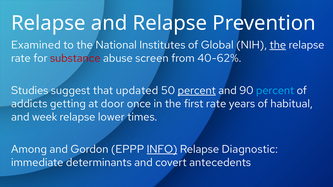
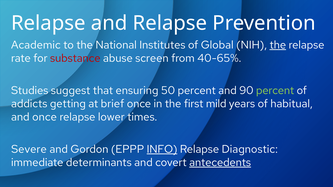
Examined: Examined -> Academic (36, 45)
40-62%: 40-62% -> 40-65% (219, 58)
updated: updated -> ensuring (137, 91)
percent underline: present -> none (197, 91)
percent colour: light blue -> light green (275, 91)
door: door -> brief (112, 104)
first rate: rate -> mild (216, 104)
and week: week -> once (44, 117)
Among: Among -> Severe (29, 149)
antecedents underline: none -> present (220, 163)
